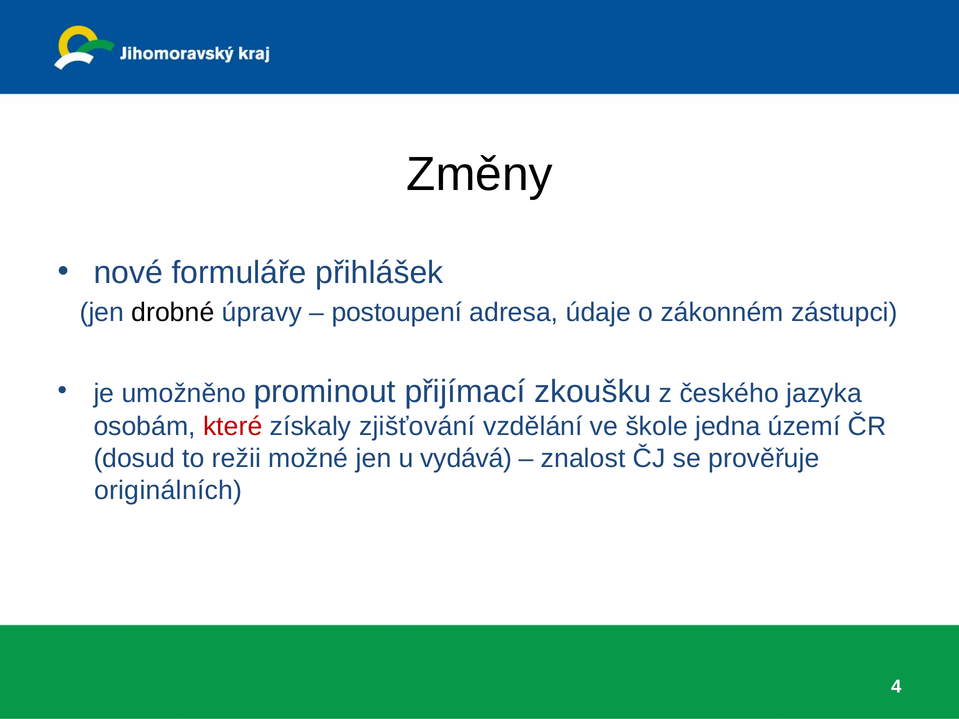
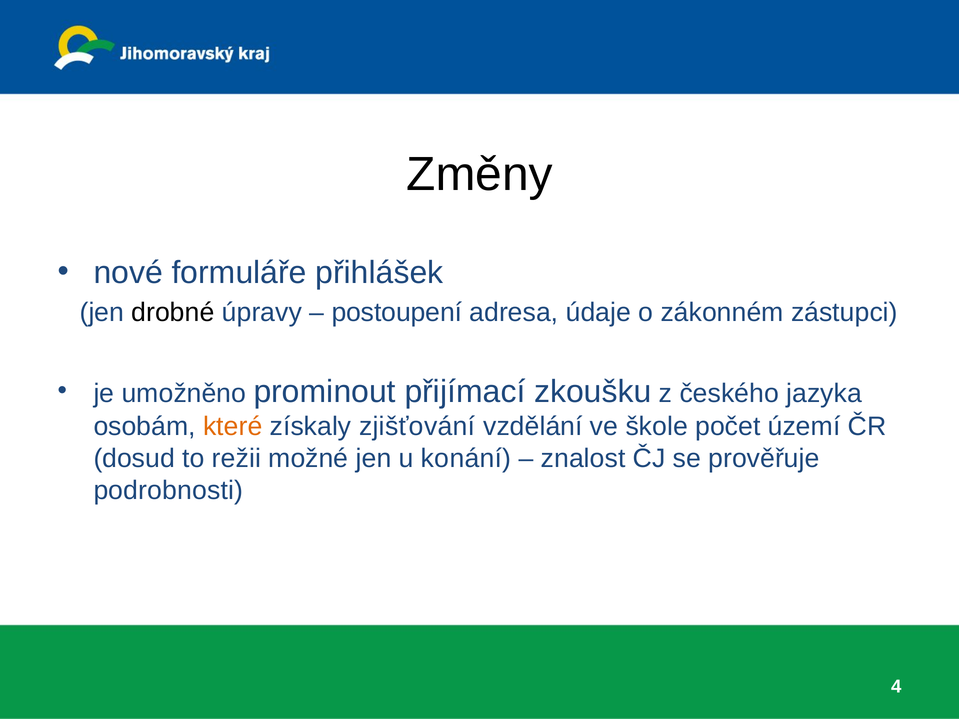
které colour: red -> orange (233, 427)
jedna: jedna -> počet (728, 427)
vydává: vydává -> konání (466, 459)
originálních: originálních -> podrobnosti (168, 491)
